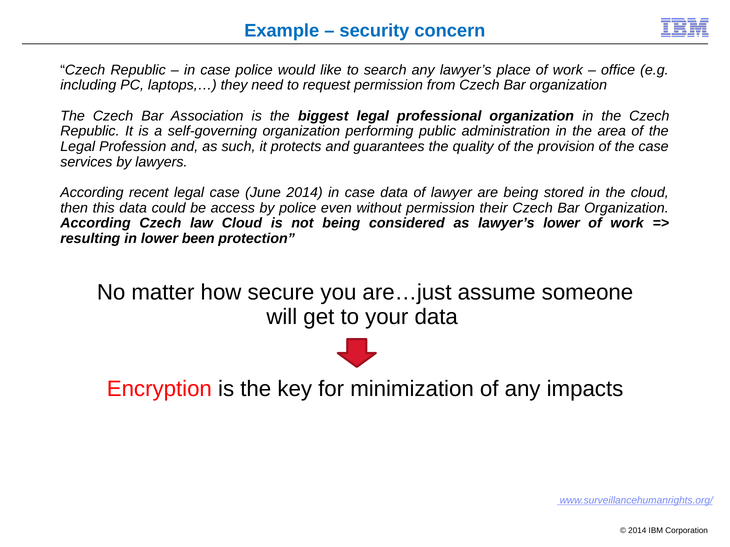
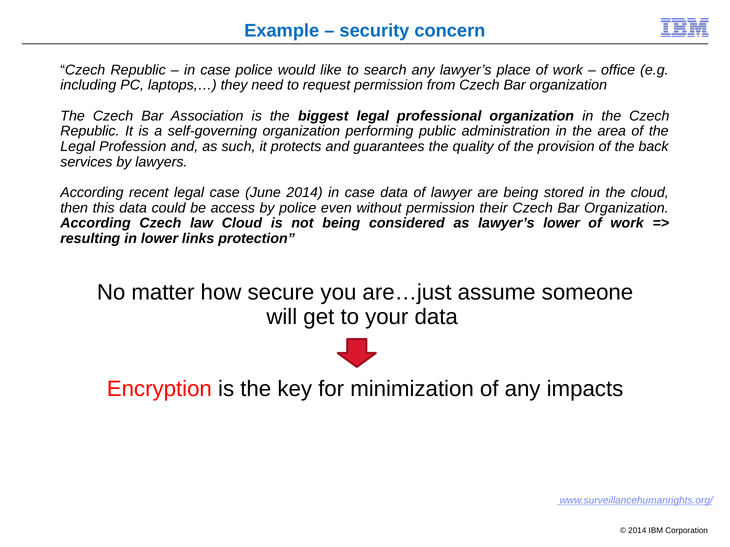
the case: case -> back (654, 147)
been: been -> links (198, 239)
